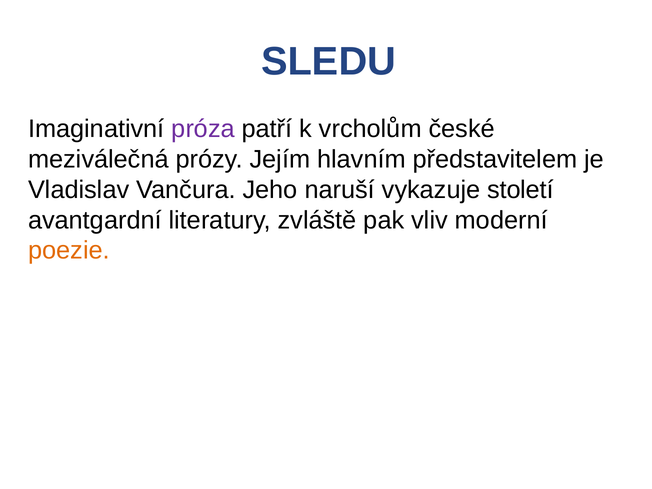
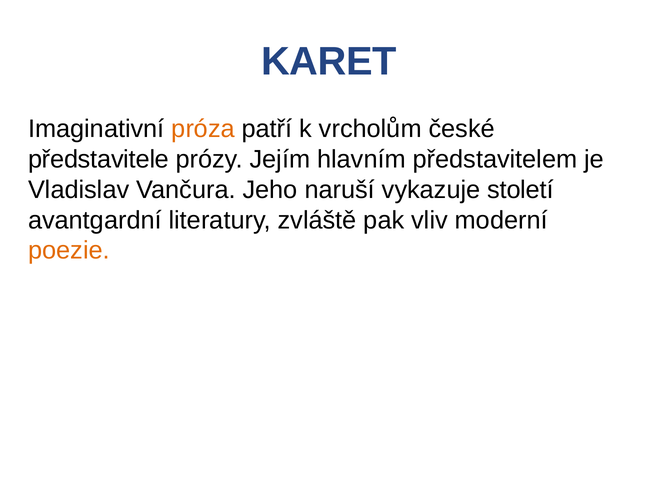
SLEDU: SLEDU -> KARET (329, 62)
próza colour: purple -> orange (203, 129)
meziválečná: meziválečná -> představitele (99, 159)
